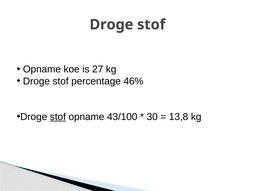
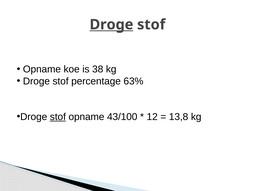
Droge underline: none -> present (111, 25)
27: 27 -> 38 (98, 69)
46%: 46% -> 63% (133, 81)
30: 30 -> 12 (152, 117)
